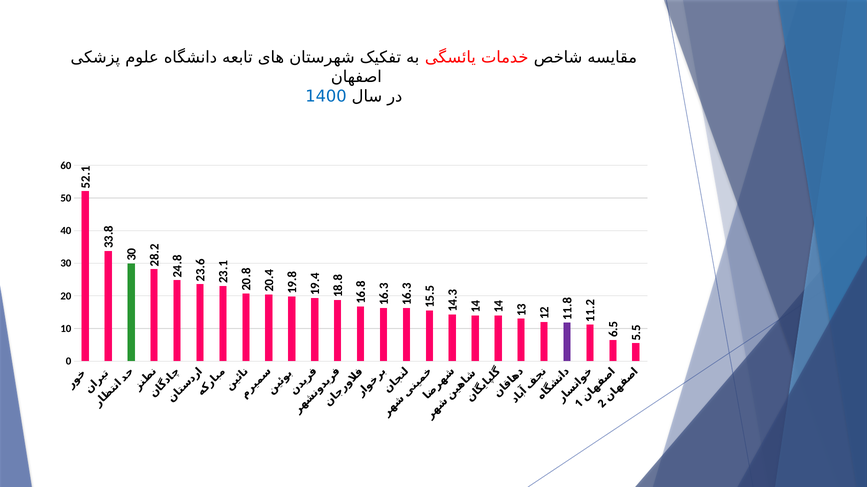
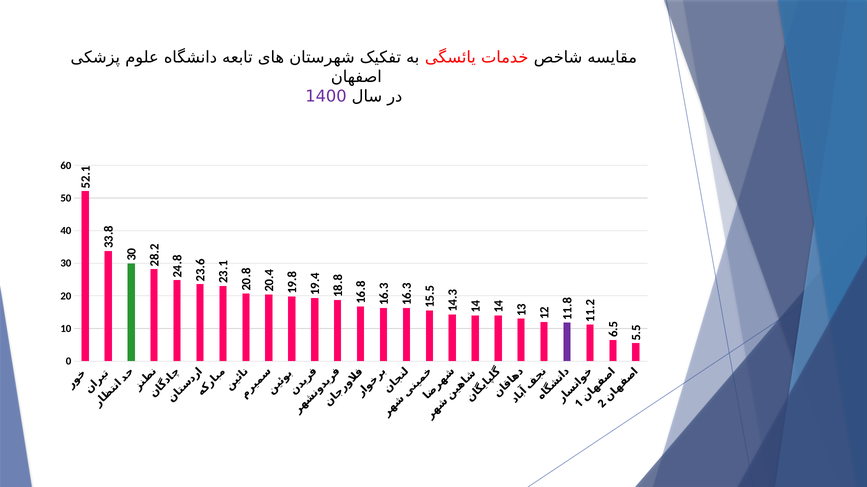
1400 colour: blue -> purple (326, 96)
